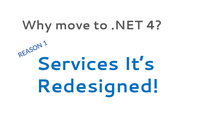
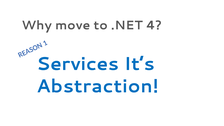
Redesigned: Redesigned -> Abstraction (98, 86)
